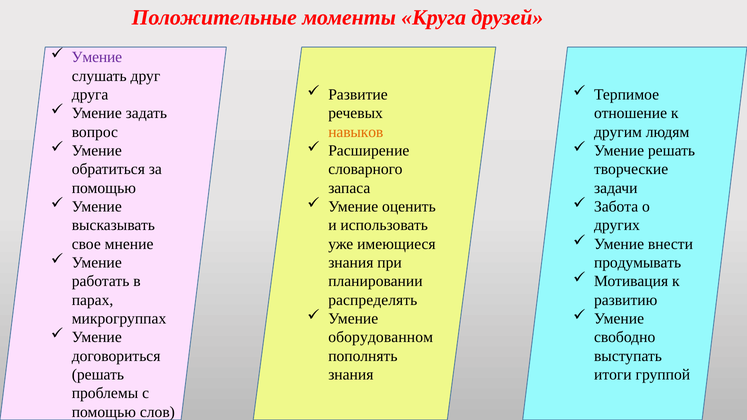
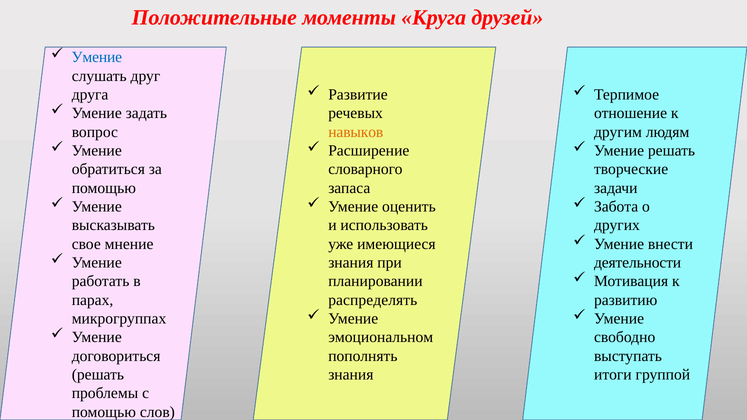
Умение colour: purple -> blue (97, 57)
продумывать: продумывать -> деятельности (638, 263)
оборудованном: оборудованном -> эмоциональном (381, 337)
